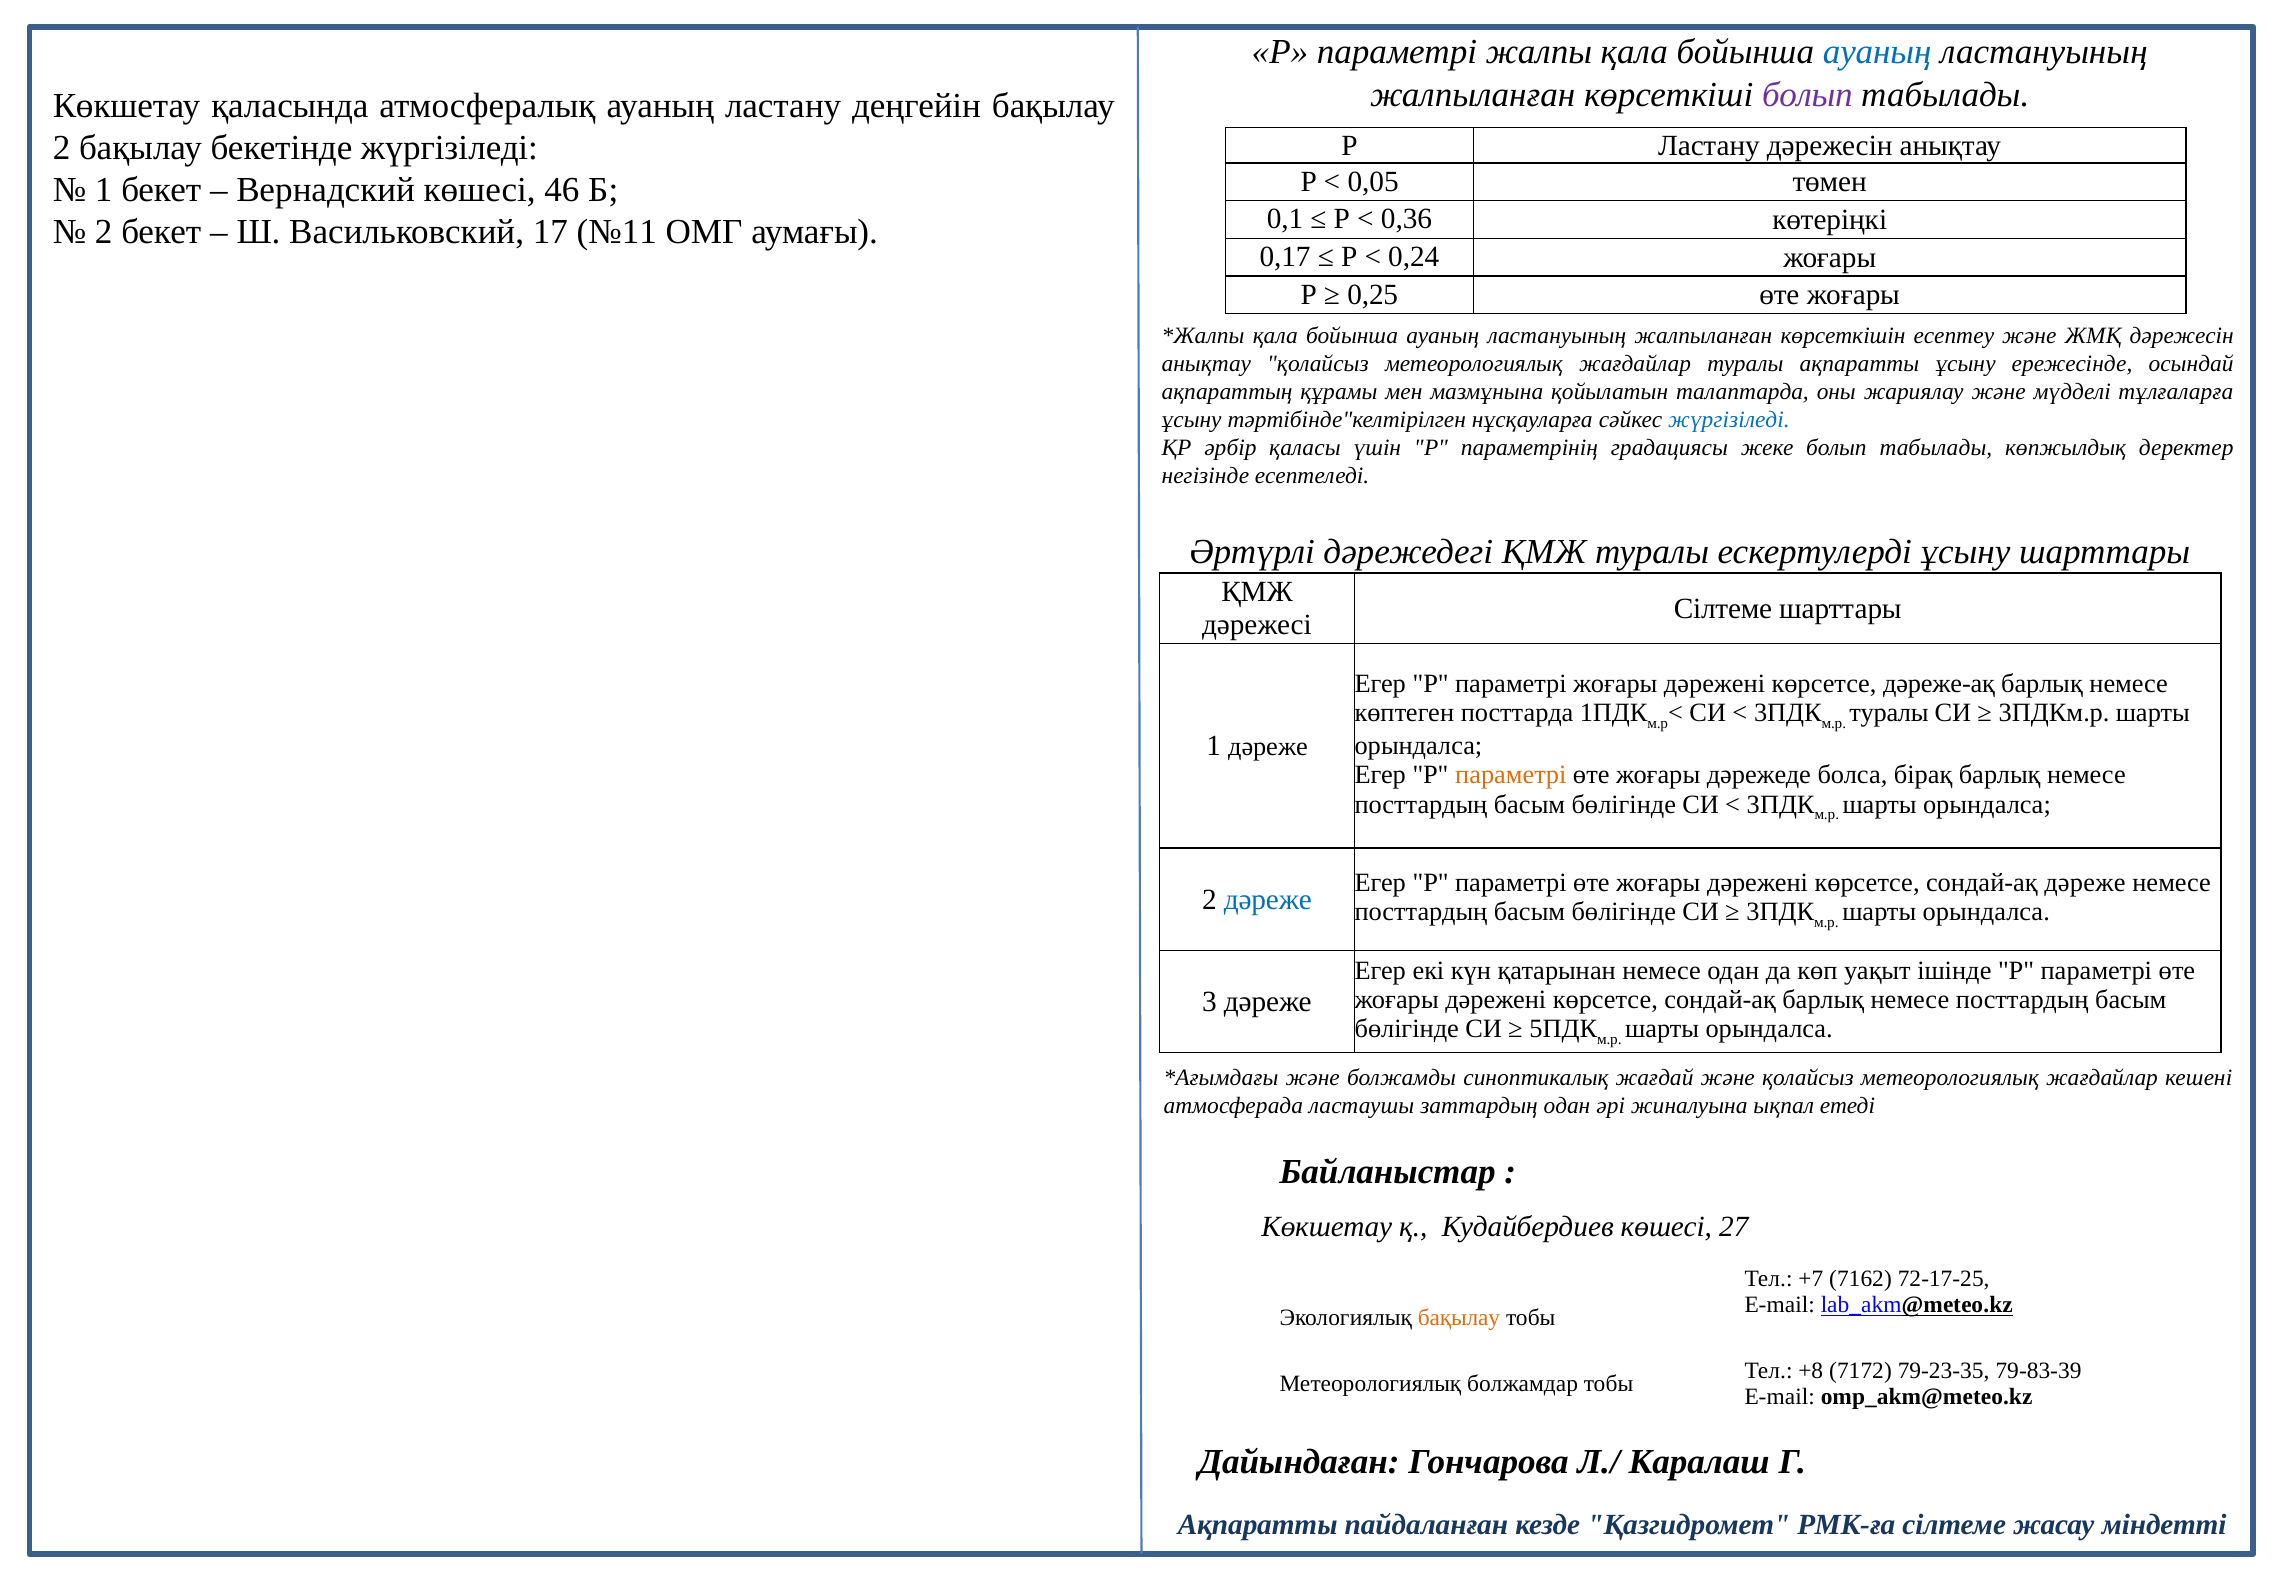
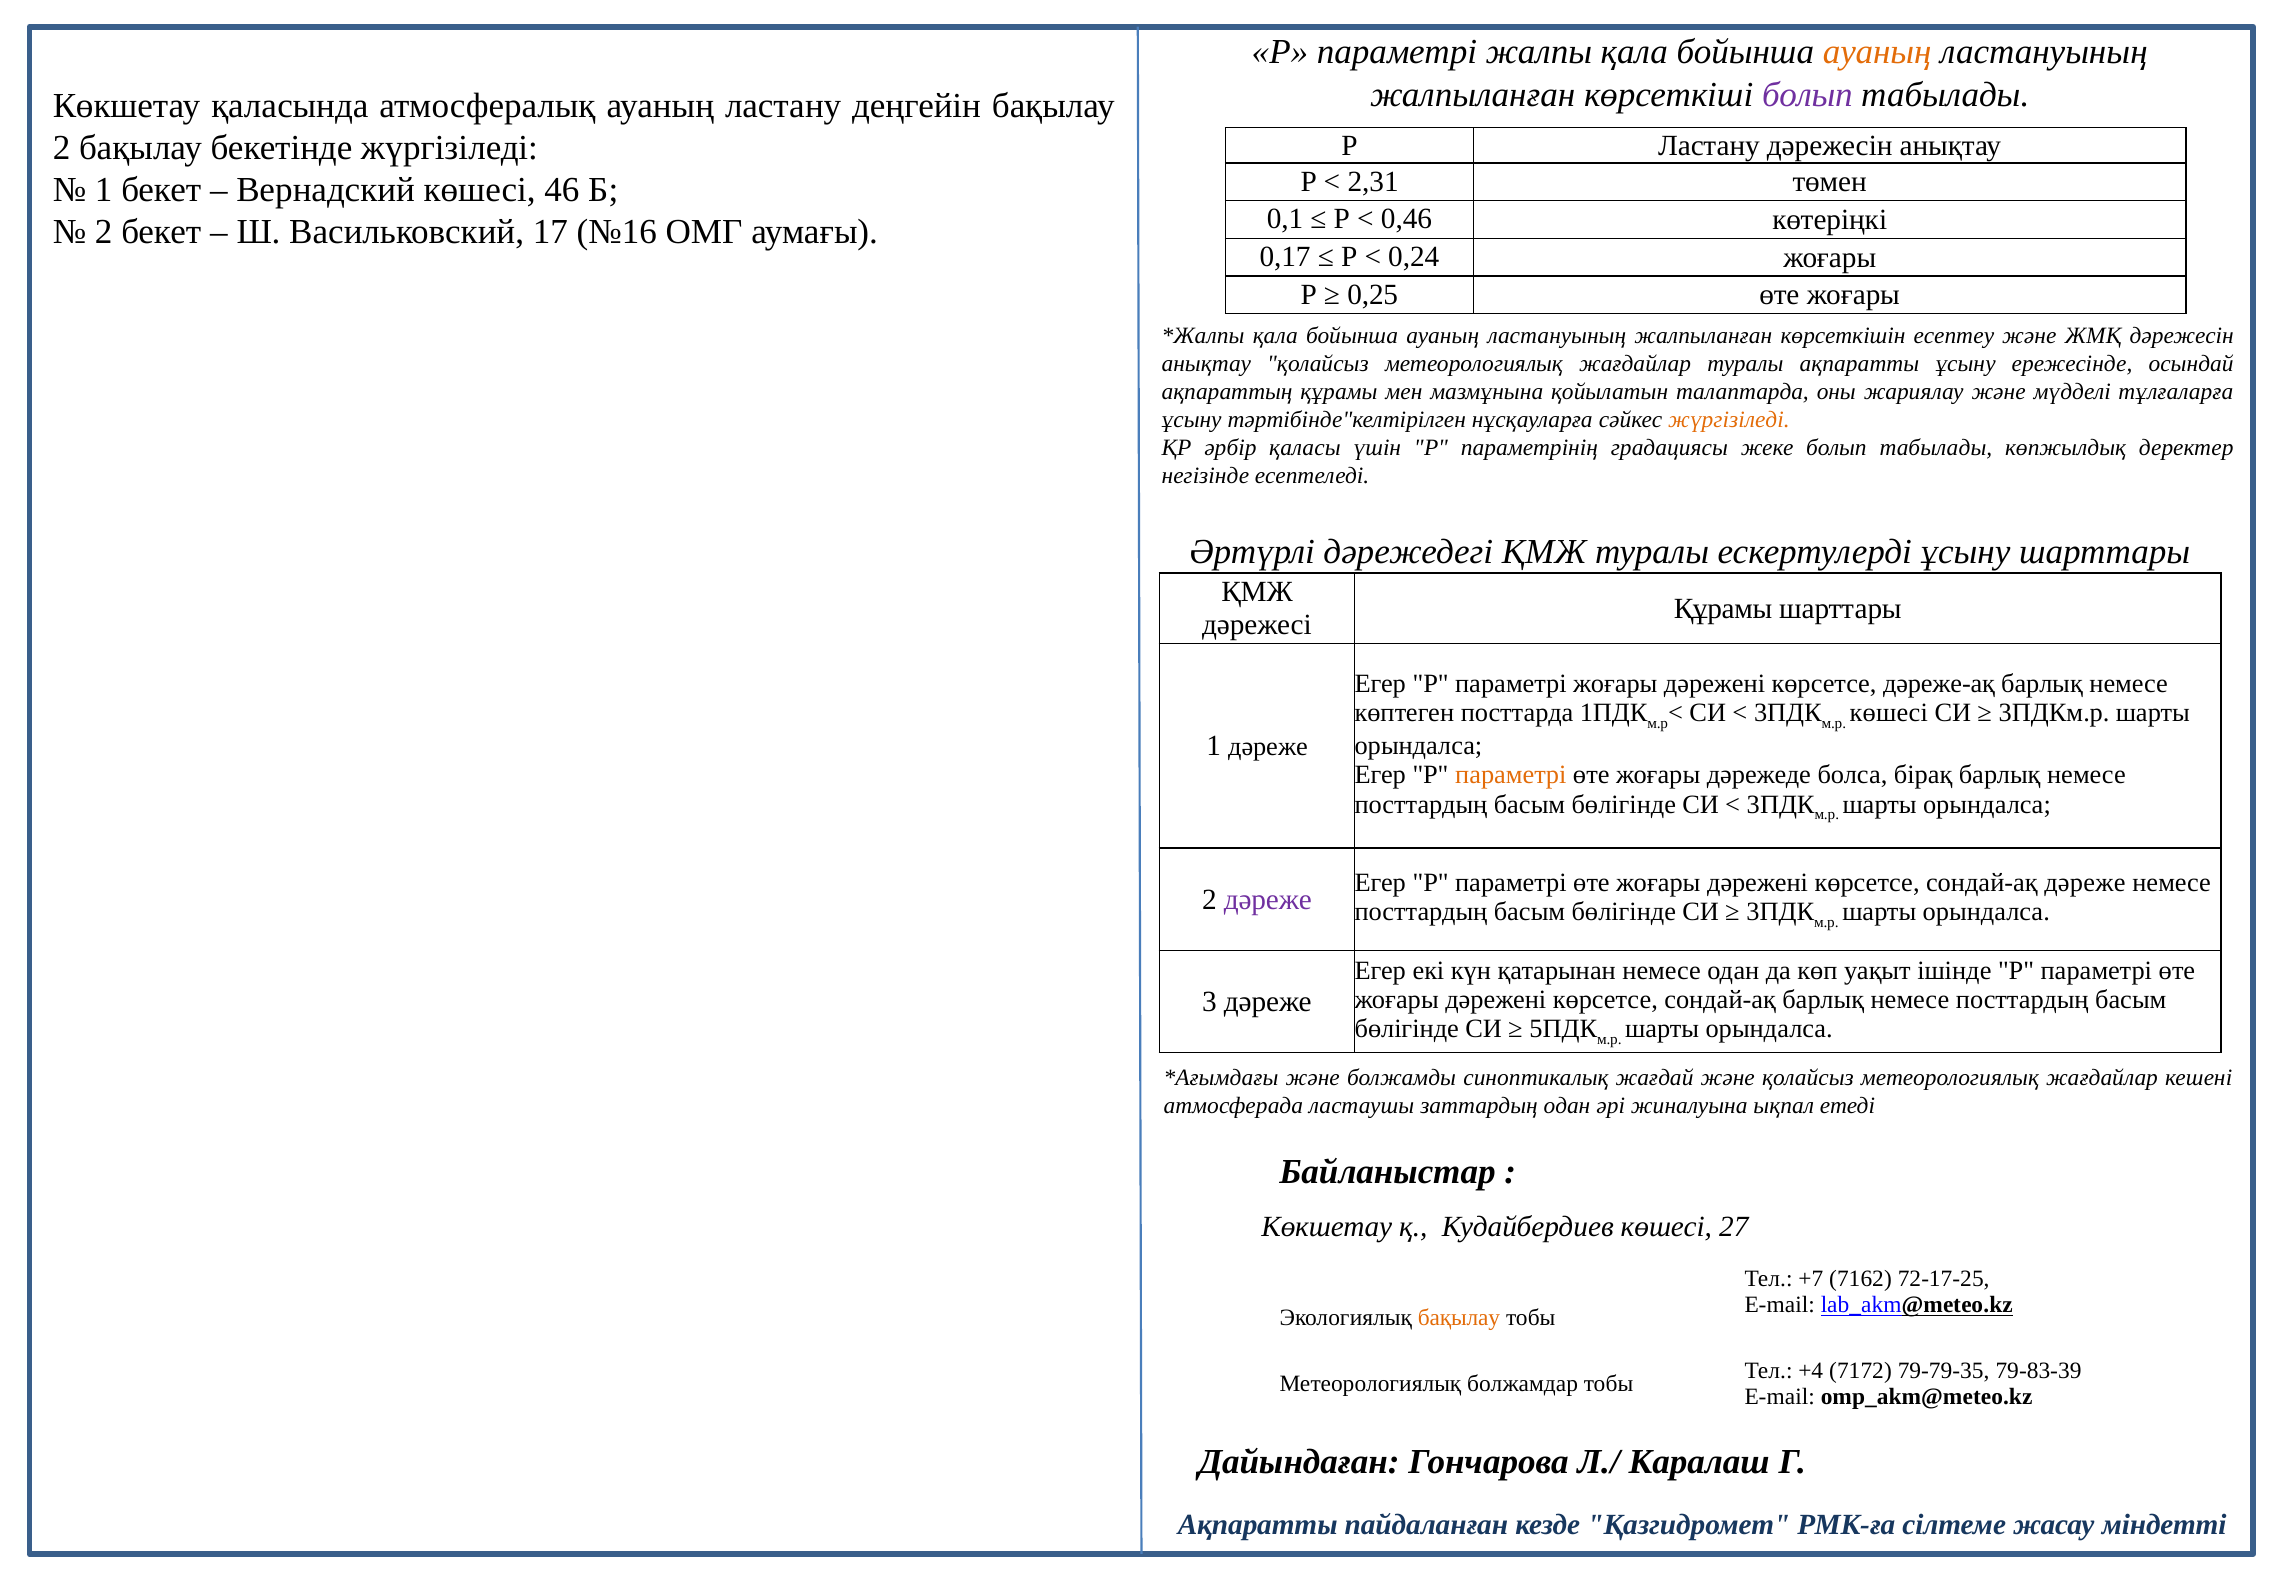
ауаның colour: blue -> orange (1877, 52)
0,05: 0,05 -> 2,31 (1373, 182)
0,36: 0,36 -> 0,46 (1407, 219)
№11: №11 -> №16 (617, 232)
жүргізіледі colour: blue -> orange (1729, 420)
Сілтеме: Сілтеме -> Құрамы (1723, 608)
туралы: туралы -> көшесі (1889, 712)
дәреже colour: blue -> purple (1268, 899)
+8: +8 -> +4 (1811, 1370)
79-23-35: 79-23-35 -> 79-79-35 (1944, 1370)
